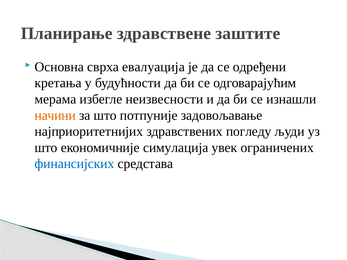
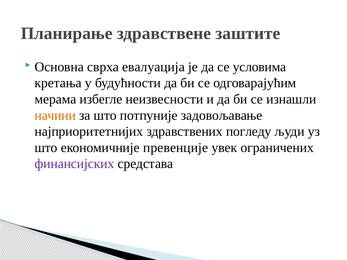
одређени: одређени -> условима (260, 67)
симулација: симулација -> превенције (176, 148)
финансијских colour: blue -> purple (74, 164)
